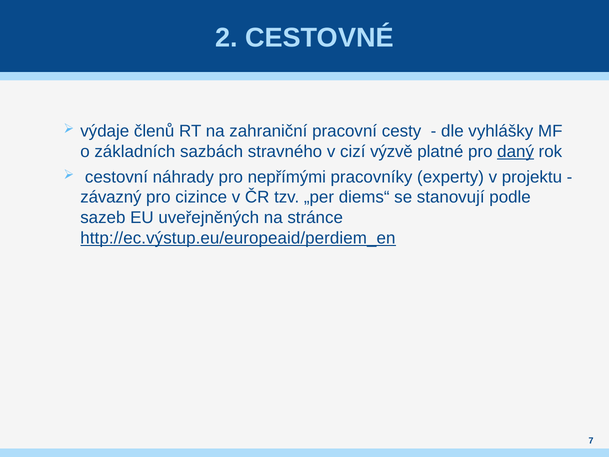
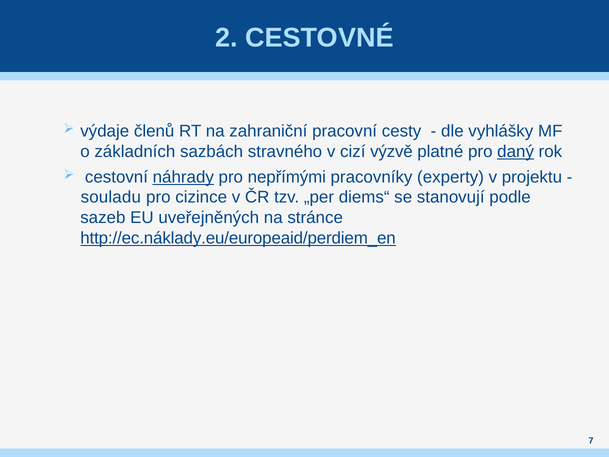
náhrady underline: none -> present (183, 177)
závazný: závazný -> souladu (111, 197)
http://ec.výstup.eu/europeaid/perdiem_en: http://ec.výstup.eu/europeaid/perdiem_en -> http://ec.náklady.eu/europeaid/perdiem_en (238, 238)
